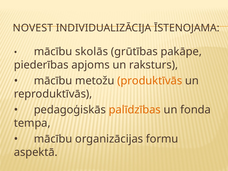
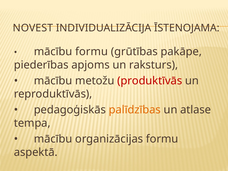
mācību skolās: skolās -> formu (92, 52)
produktīvās colour: orange -> red (150, 81)
fonda: fonda -> atlase (196, 110)
